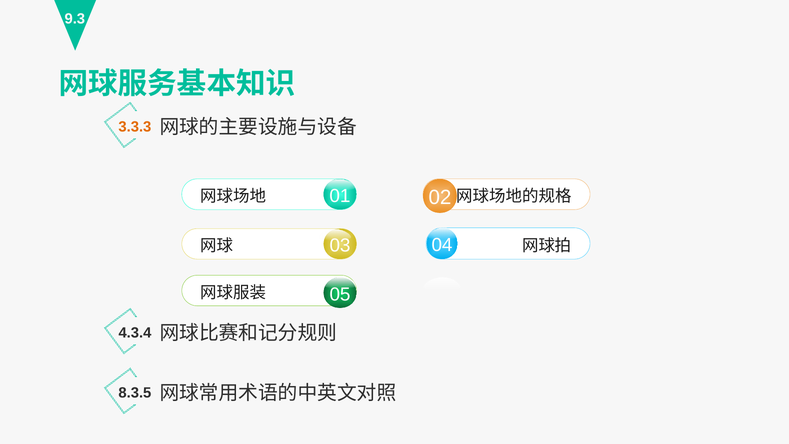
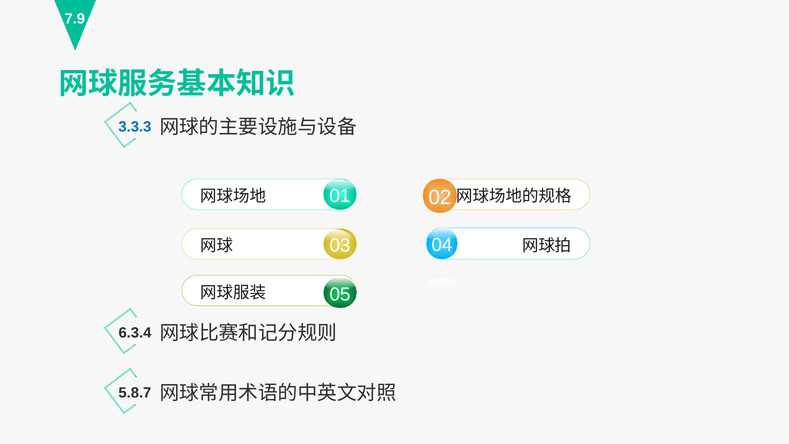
9.3: 9.3 -> 7.9 (75, 19)
3.3.3 colour: orange -> blue (135, 127)
4.3.4: 4.3.4 -> 6.3.4 (135, 333)
8.3.5: 8.3.5 -> 5.8.7 (135, 393)
